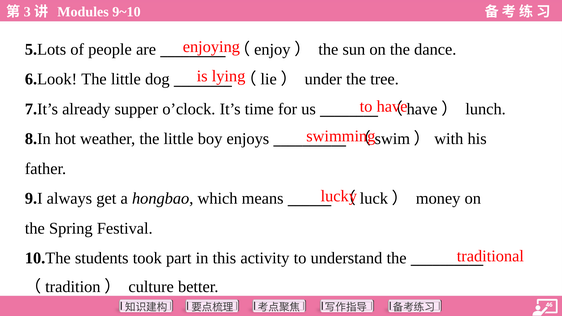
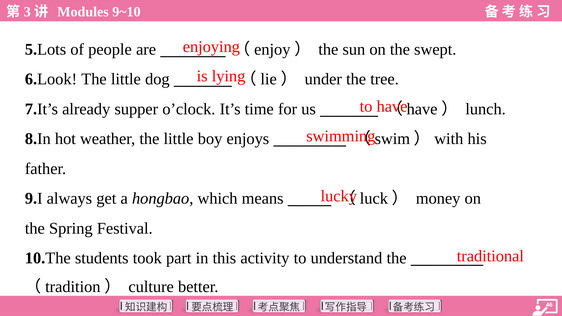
dance: dance -> swept (435, 49)
